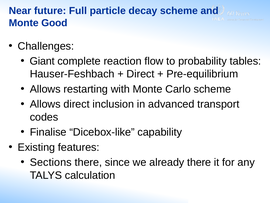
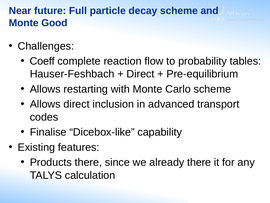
Giant: Giant -> Coeff (42, 61)
Sections: Sections -> Products (51, 162)
